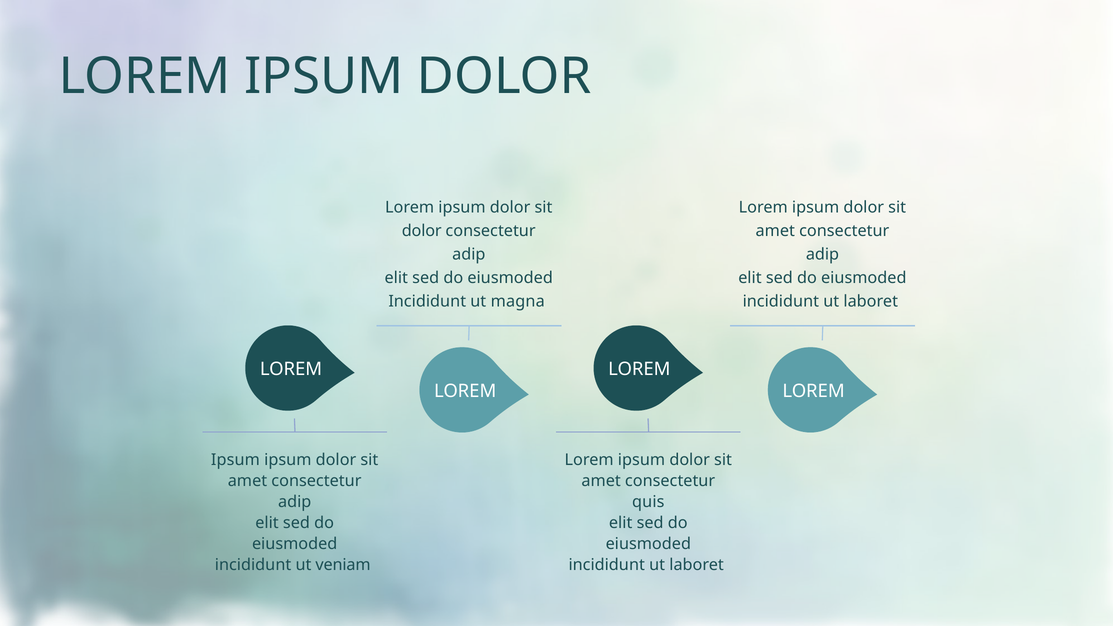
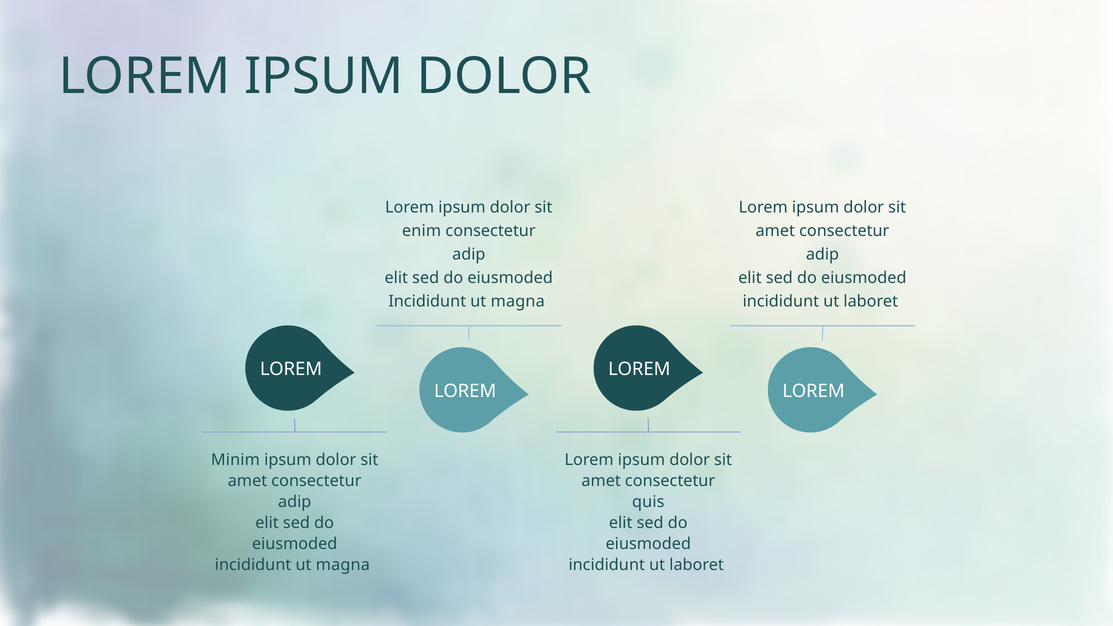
dolor: dolor -> enim (422, 231)
Ipsum: Ipsum -> Minim (235, 460)
veniam: veniam -> magna (343, 565)
